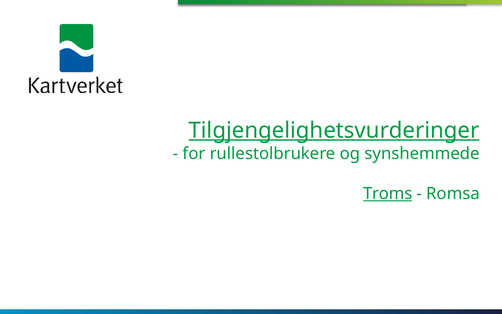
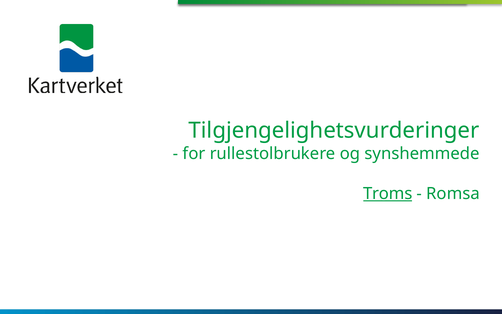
Tilgjengelighetsvurderinger underline: present -> none (334, 130)
